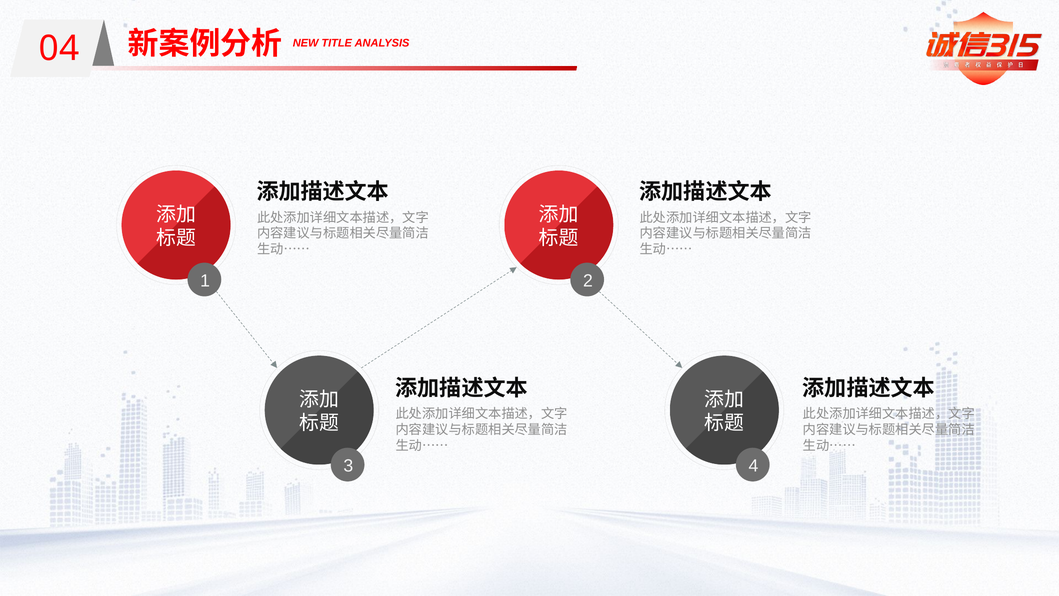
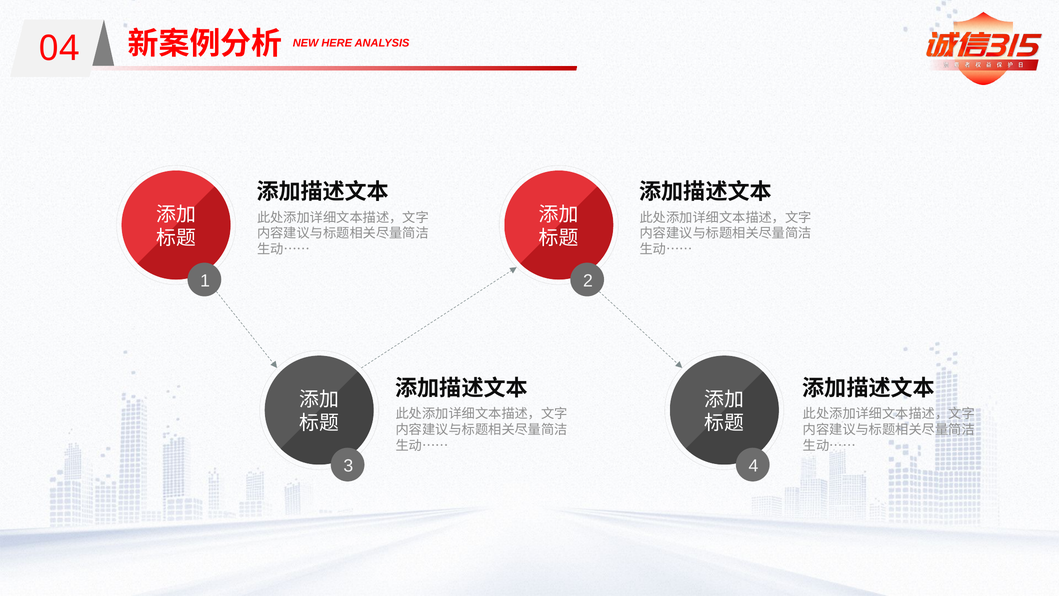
TITLE: TITLE -> HERE (337, 43)
